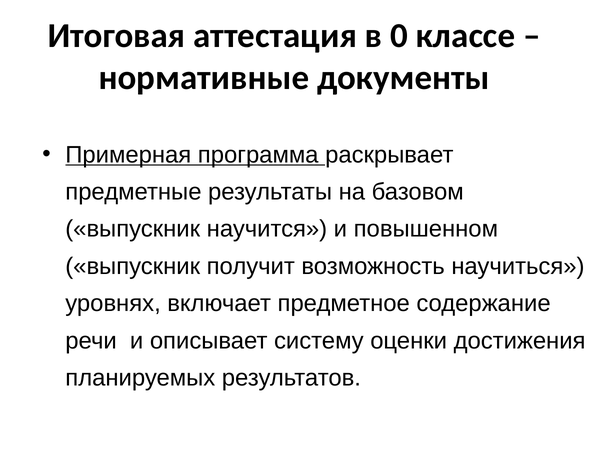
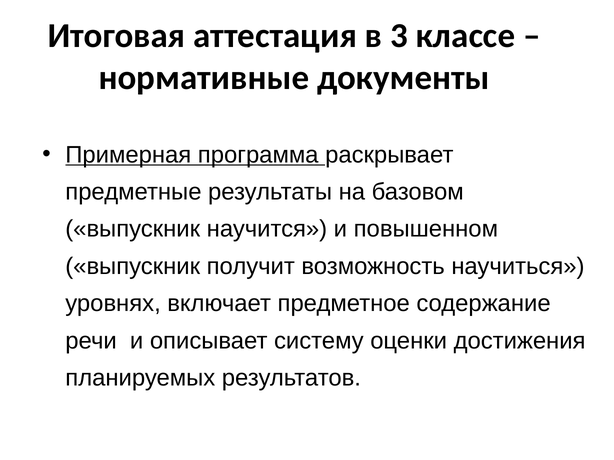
0: 0 -> 3 (399, 36)
